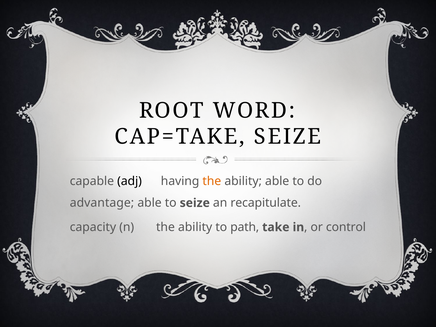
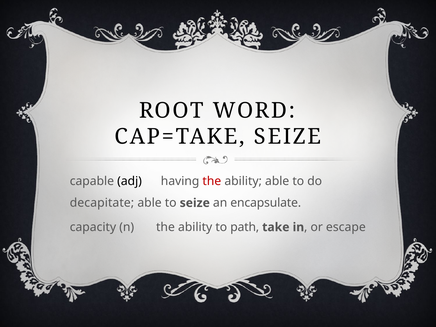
the colour: orange -> red (212, 181)
advantage: advantage -> decapitate (102, 203)
recapitulate: recapitulate -> encapsulate (266, 203)
control: control -> escape (346, 227)
